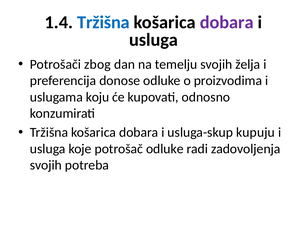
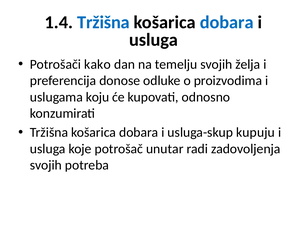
dobara colour: purple -> blue (227, 22)
zbog: zbog -> kako (97, 64)
potrošač odluke: odluke -> unutar (165, 149)
